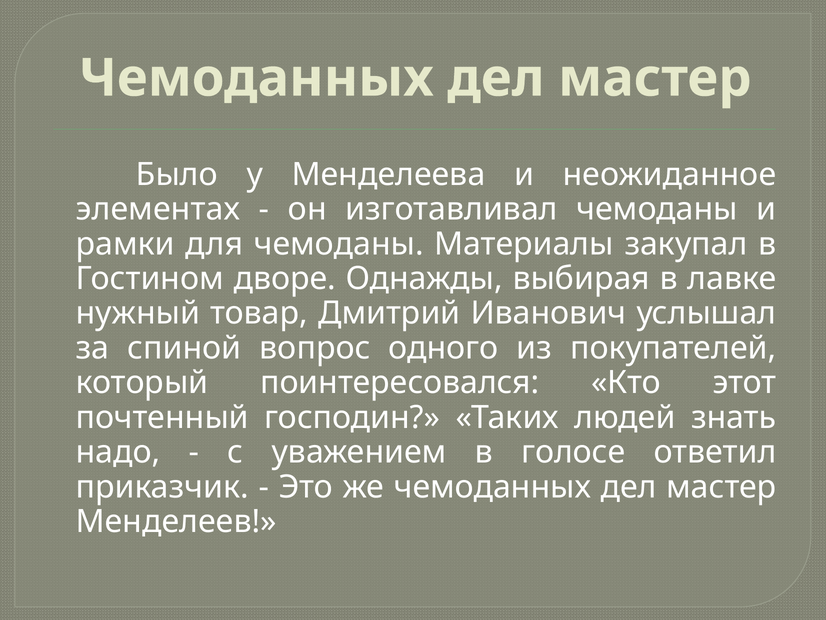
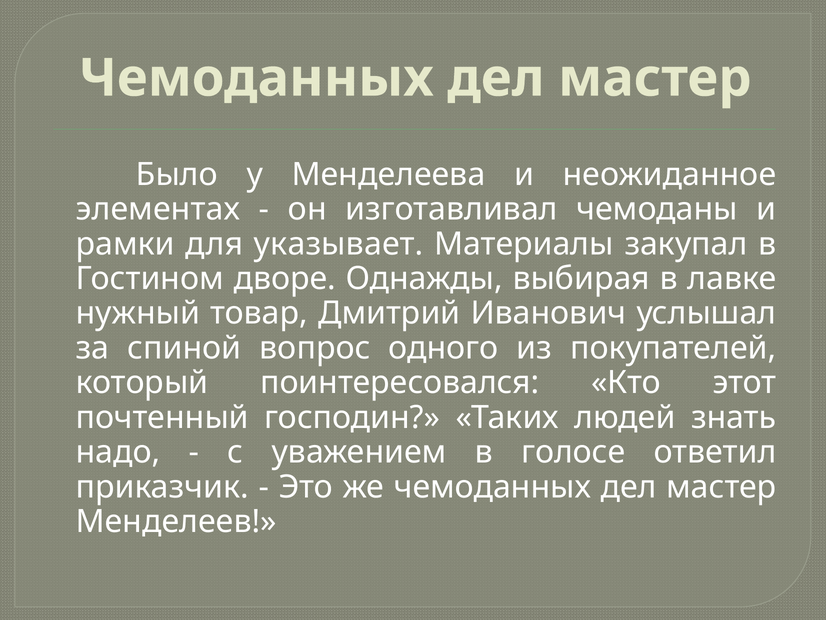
для чемоданы: чемоданы -> указывает (339, 244)
